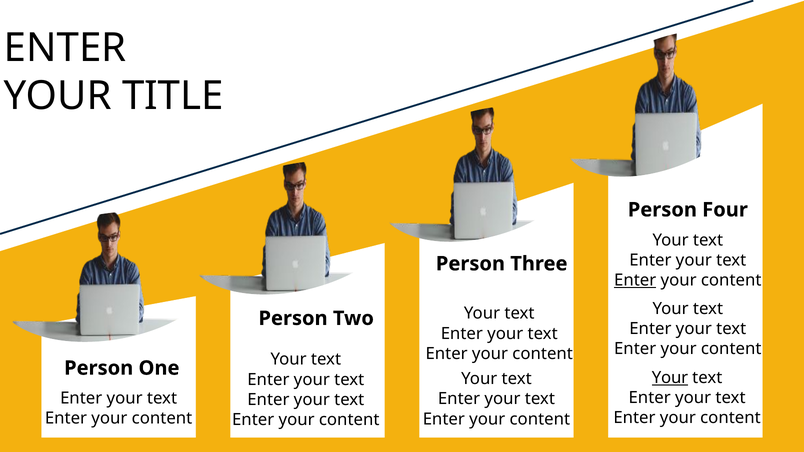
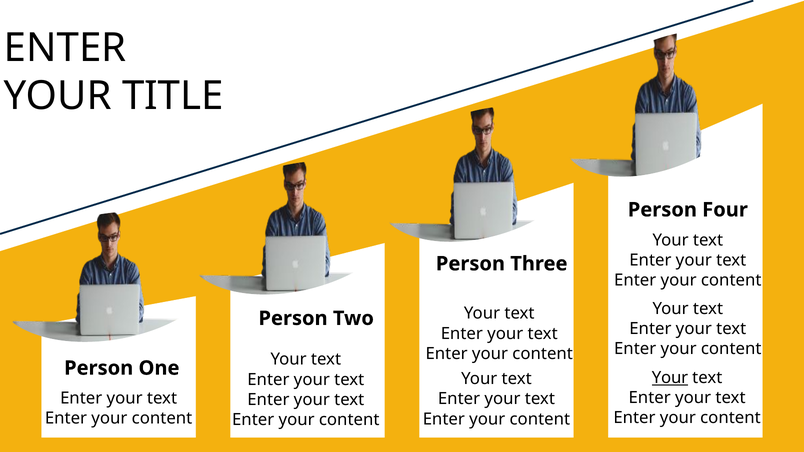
Enter underline: present -> none (635, 280)
